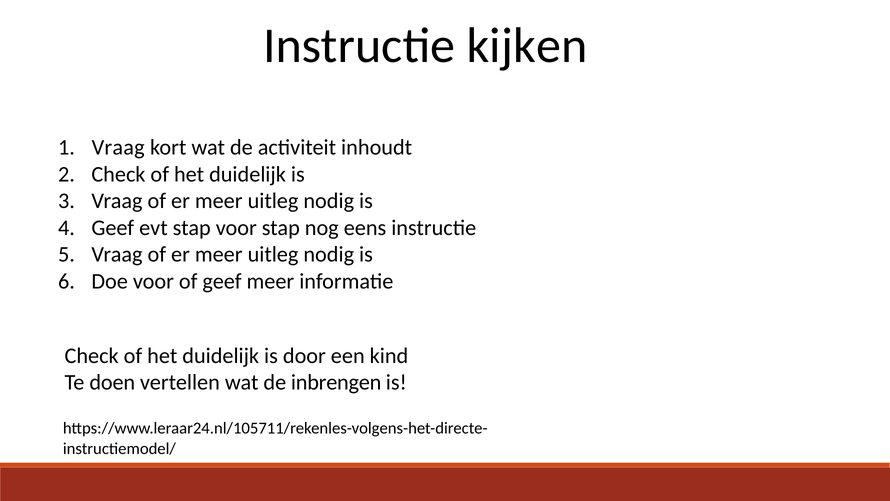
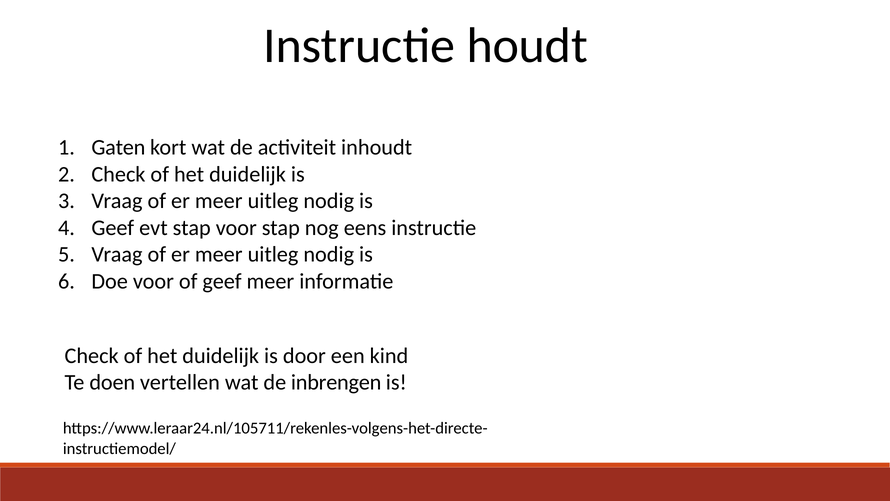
kijken: kijken -> houdt (527, 46)
Vraag: Vraag -> Gaten (118, 147)
